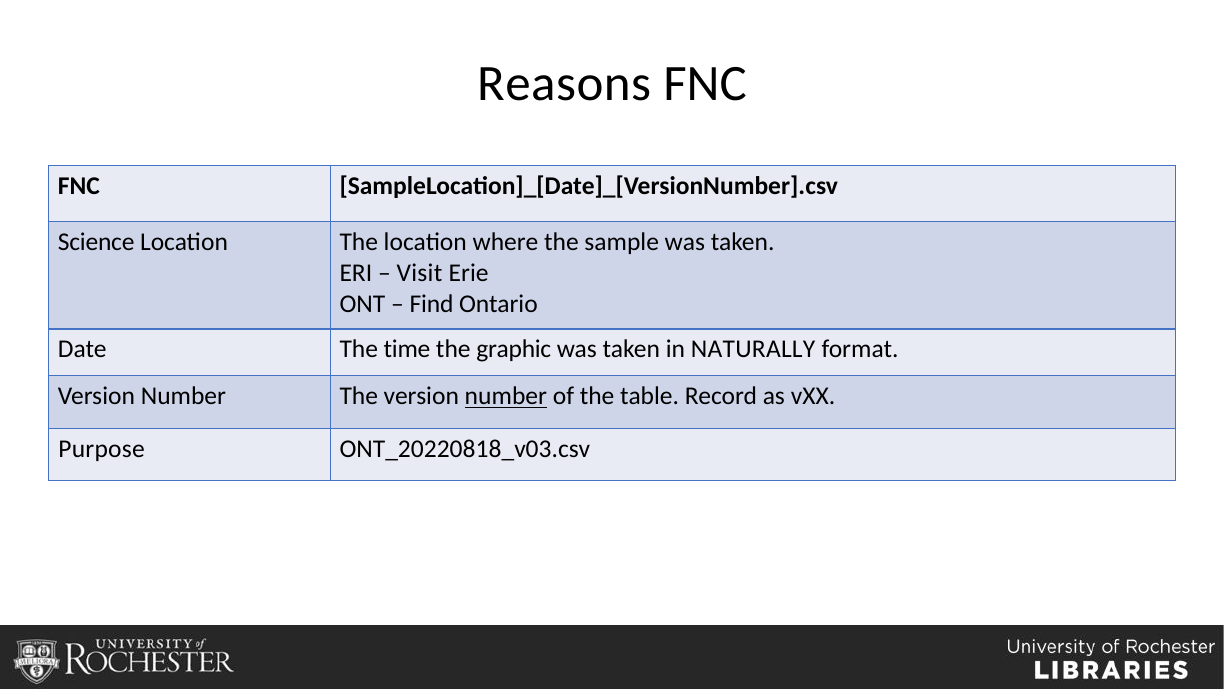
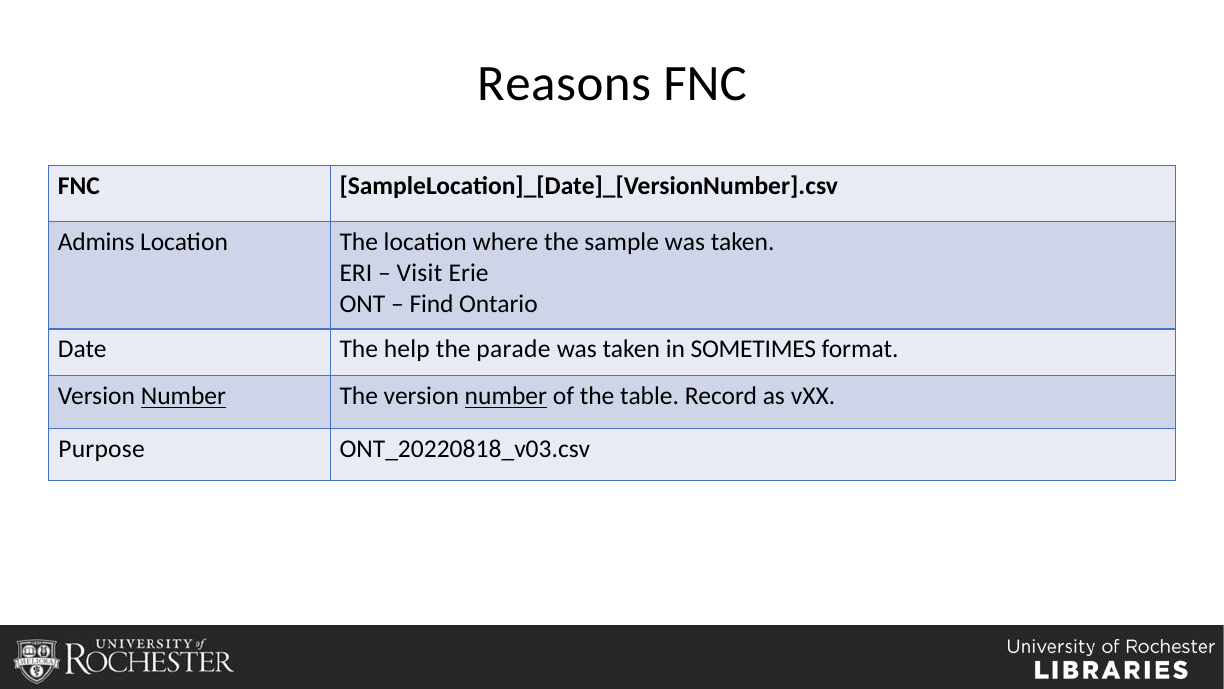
Science: Science -> Admins (96, 242)
time: time -> help (407, 349)
graphic: graphic -> parade (514, 349)
NATURALLY: NATURALLY -> SOMETIMES (753, 349)
Number underline: none -> present (183, 396)
